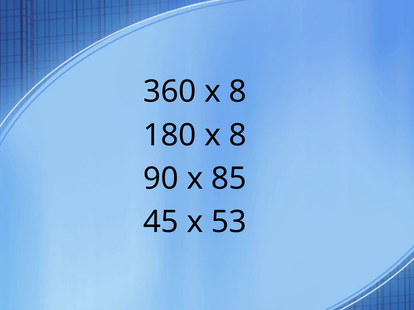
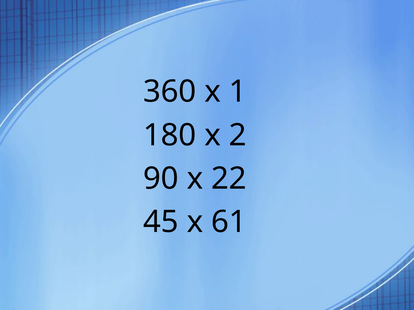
360 x 8: 8 -> 1 (238, 92)
180 x 8: 8 -> 2 (238, 135)
85: 85 -> 22 (229, 179)
53: 53 -> 61 (229, 222)
